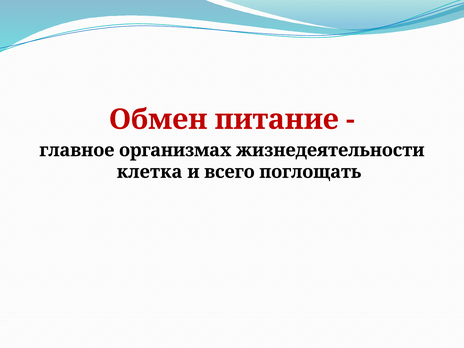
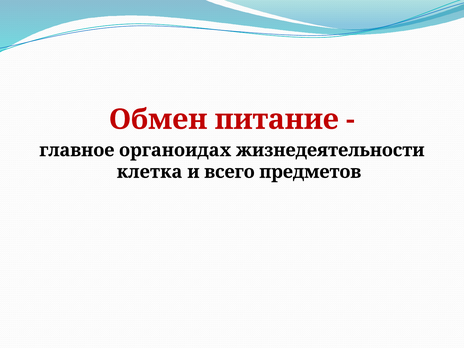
организмах: организмах -> органоидах (175, 150)
поглощать: поглощать -> предметов (310, 172)
